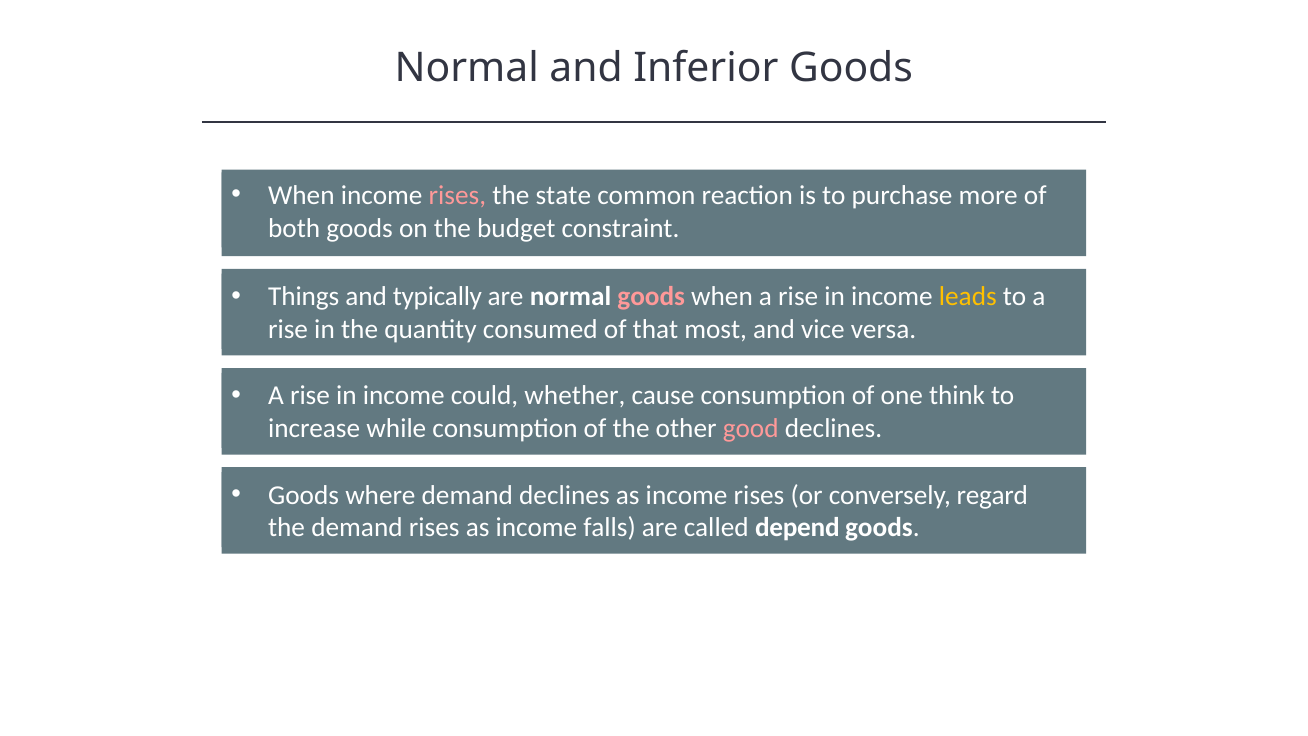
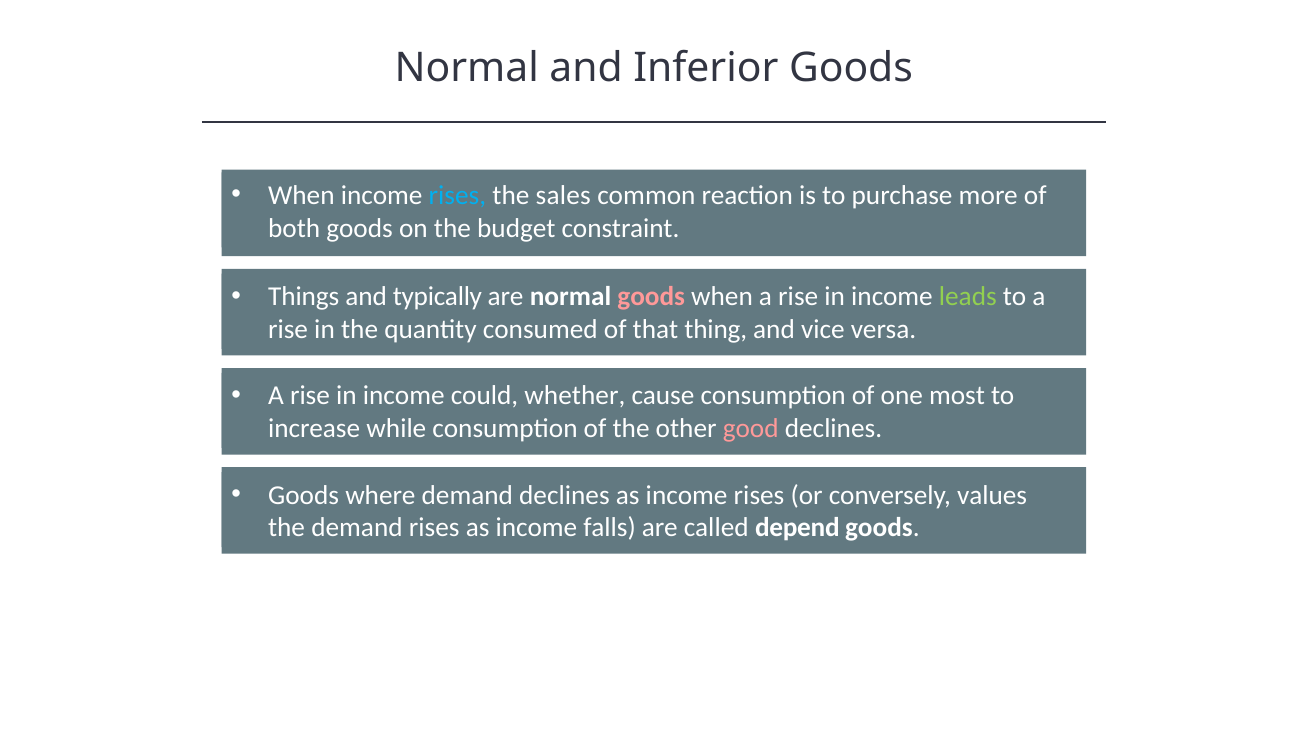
rises colour: pink -> light blue (457, 195)
state: state -> sales (563, 195)
leads colour: yellow -> light green (968, 297)
most: most -> thing (716, 329)
think: think -> most (957, 396)
regard: regard -> values (992, 495)
